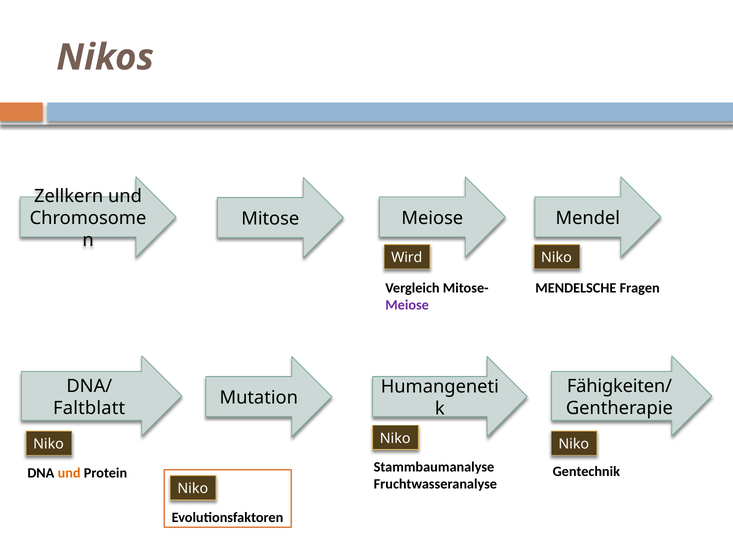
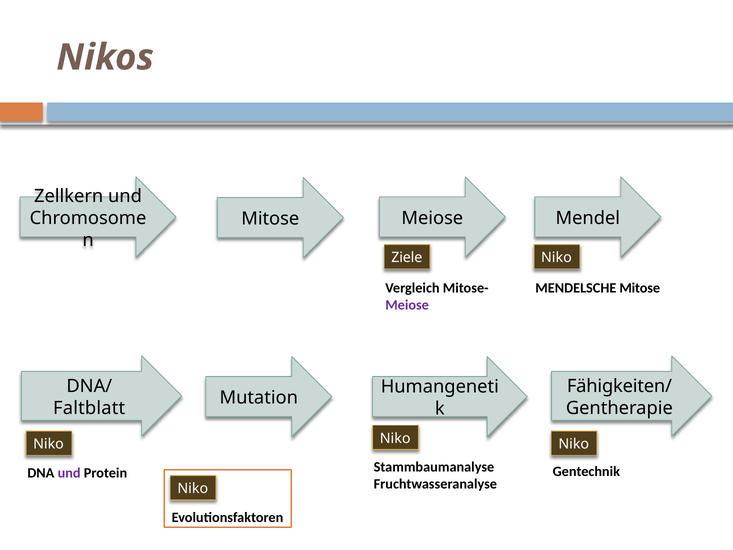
Wird: Wird -> Ziele (407, 258)
MENDELSCHE Fragen: Fragen -> Mitose (640, 288)
und colour: orange -> purple (69, 473)
